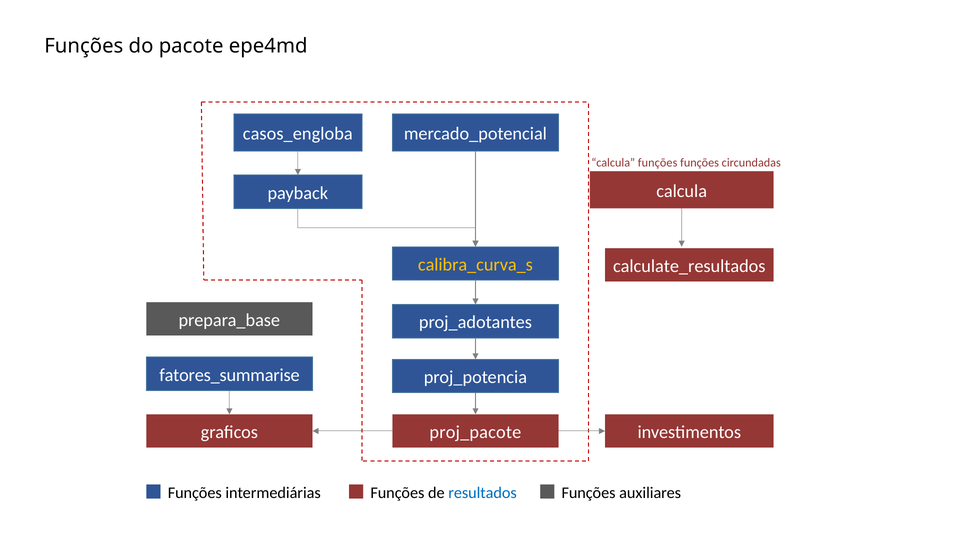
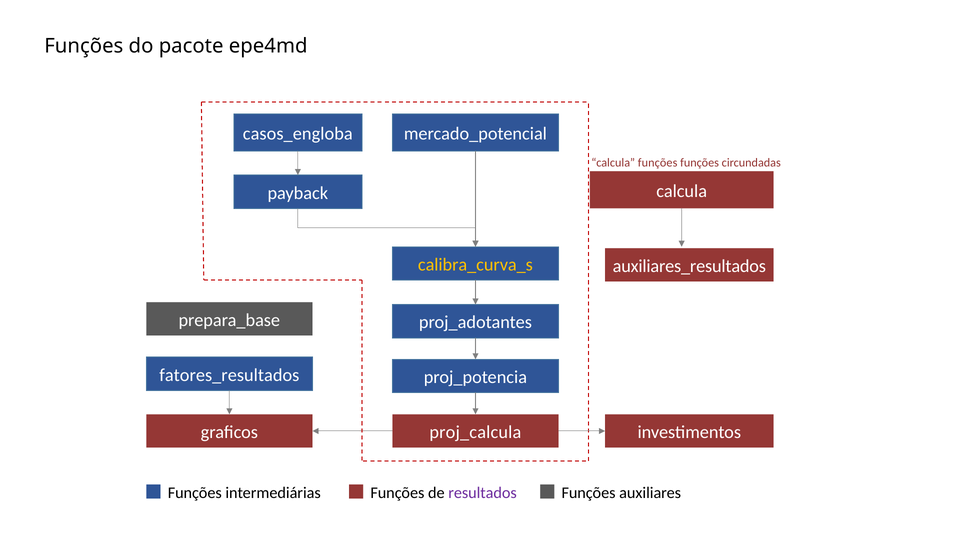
calculate_resultados: calculate_resultados -> auxiliares_resultados (689, 266)
fatores_summarise: fatores_summarise -> fatores_resultados (229, 375)
proj_pacote: proj_pacote -> proj_calcula (475, 432)
resultados colour: blue -> purple (483, 493)
